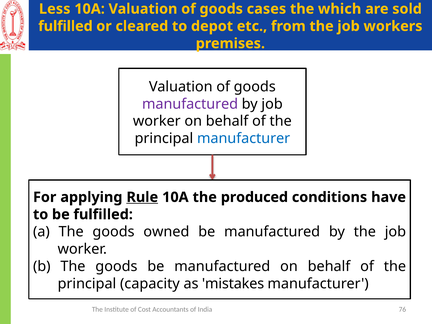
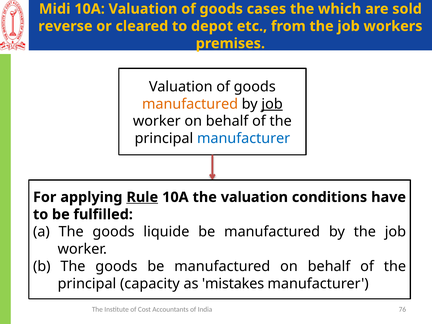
Less: Less -> Midi (55, 9)
fulfilled: fulfilled -> reverse (65, 26)
manufactured colour: purple -> orange (190, 104)
job underline: none -> present (272, 104)
the produced: produced -> valuation (254, 197)
owned: owned -> liquide (166, 232)
